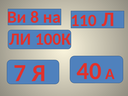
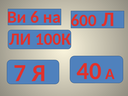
8: 8 -> 6 (35, 17)
110: 110 -> 600 (84, 20)
